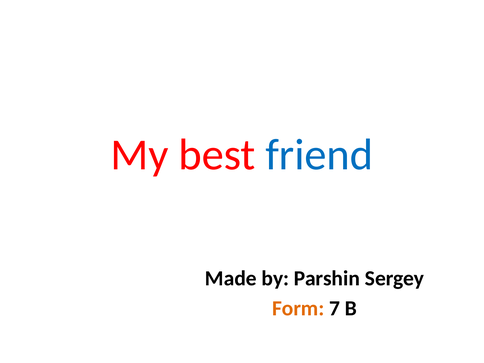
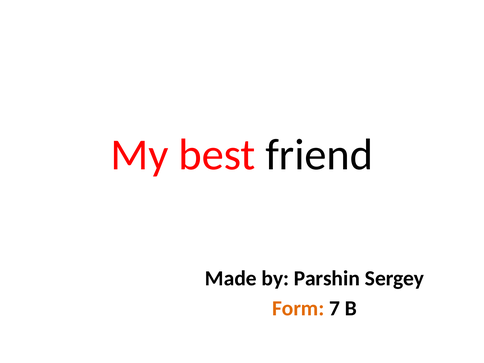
friend colour: blue -> black (319, 155)
